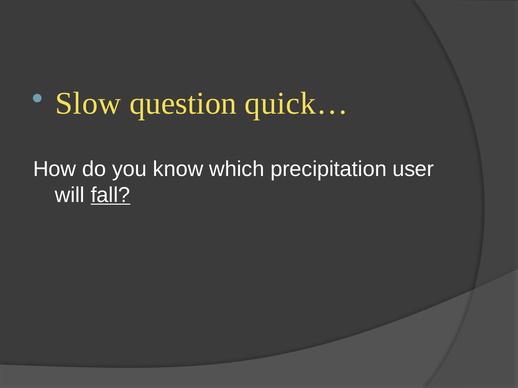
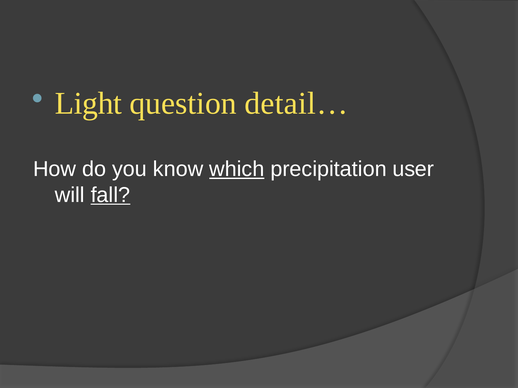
Slow: Slow -> Light (88, 103)
quick…: quick… -> detail… (296, 103)
which underline: none -> present (237, 169)
